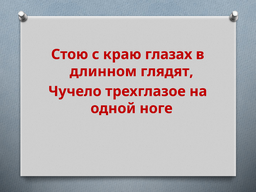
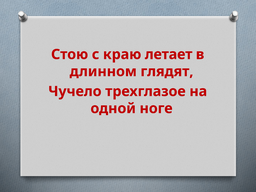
глазах: глазах -> летает (169, 54)
